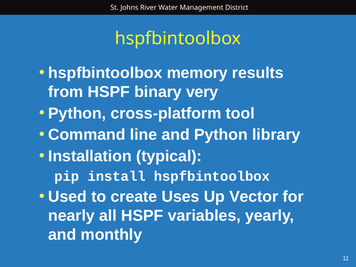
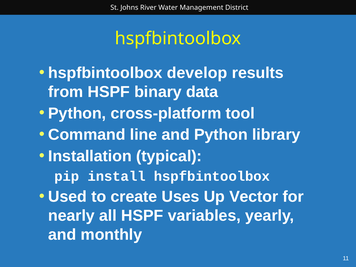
memory: memory -> develop (197, 73)
very: very -> data (202, 92)
